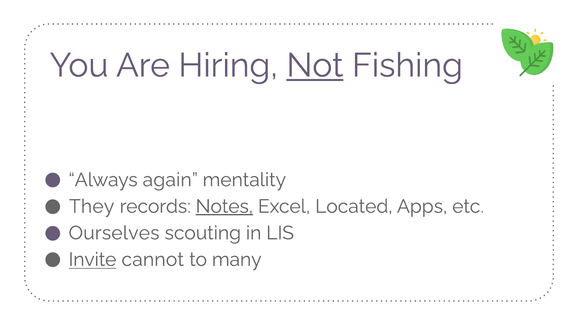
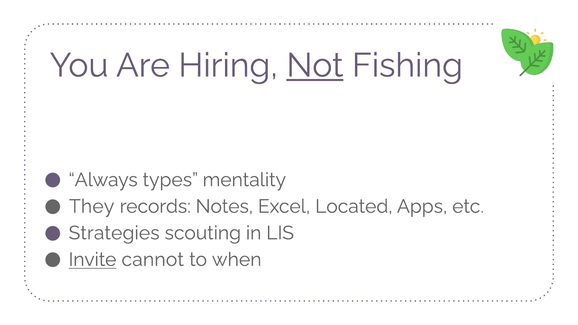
again: again -> types (170, 180)
Notes underline: present -> none (224, 206)
Ourselves: Ourselves -> Strategies (114, 233)
many: many -> when (237, 260)
